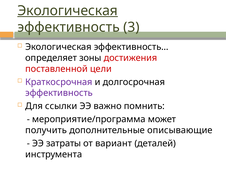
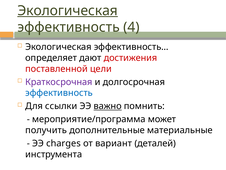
3: 3 -> 4 (131, 27)
зоны: зоны -> дают (90, 58)
эффективность colour: purple -> blue (59, 93)
важно underline: none -> present (108, 106)
описывающие: описывающие -> материальные (180, 130)
затраты: затраты -> charges (63, 143)
